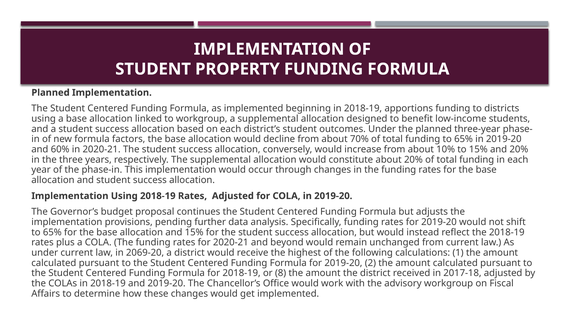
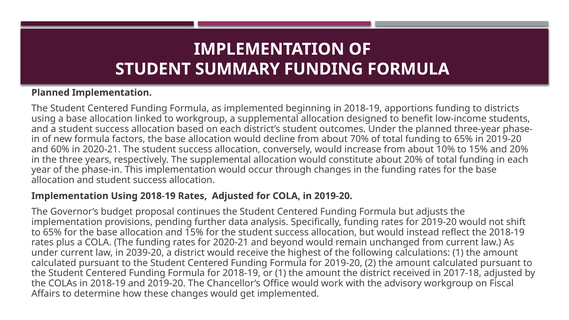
PROPERTY: PROPERTY -> SUMMARY (238, 69)
2069-20: 2069-20 -> 2039-20 (145, 253)
or 8: 8 -> 1 (281, 273)
